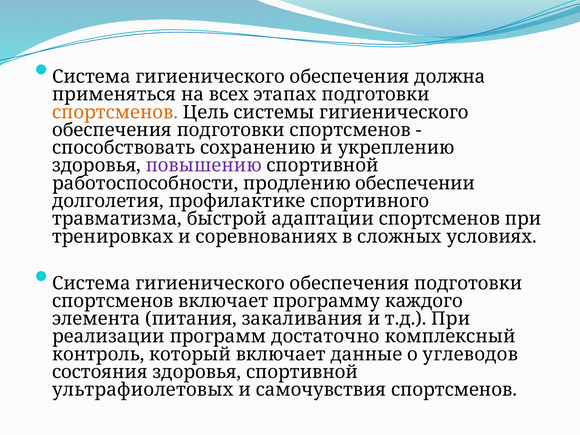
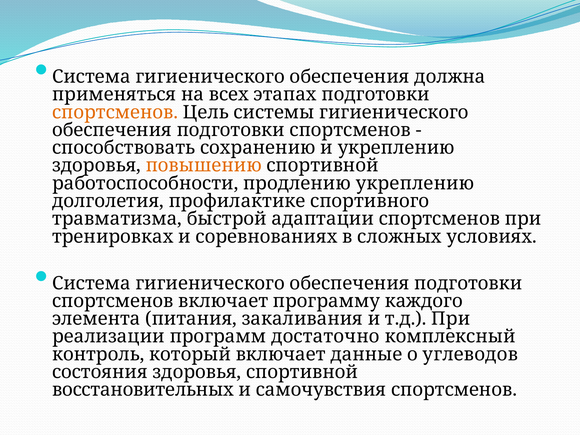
повышению colour: purple -> orange (204, 166)
продлению обеспечении: обеспечении -> укреплению (415, 183)
ультрафиолетовых: ультрафиолетовых -> восстановительных (143, 390)
